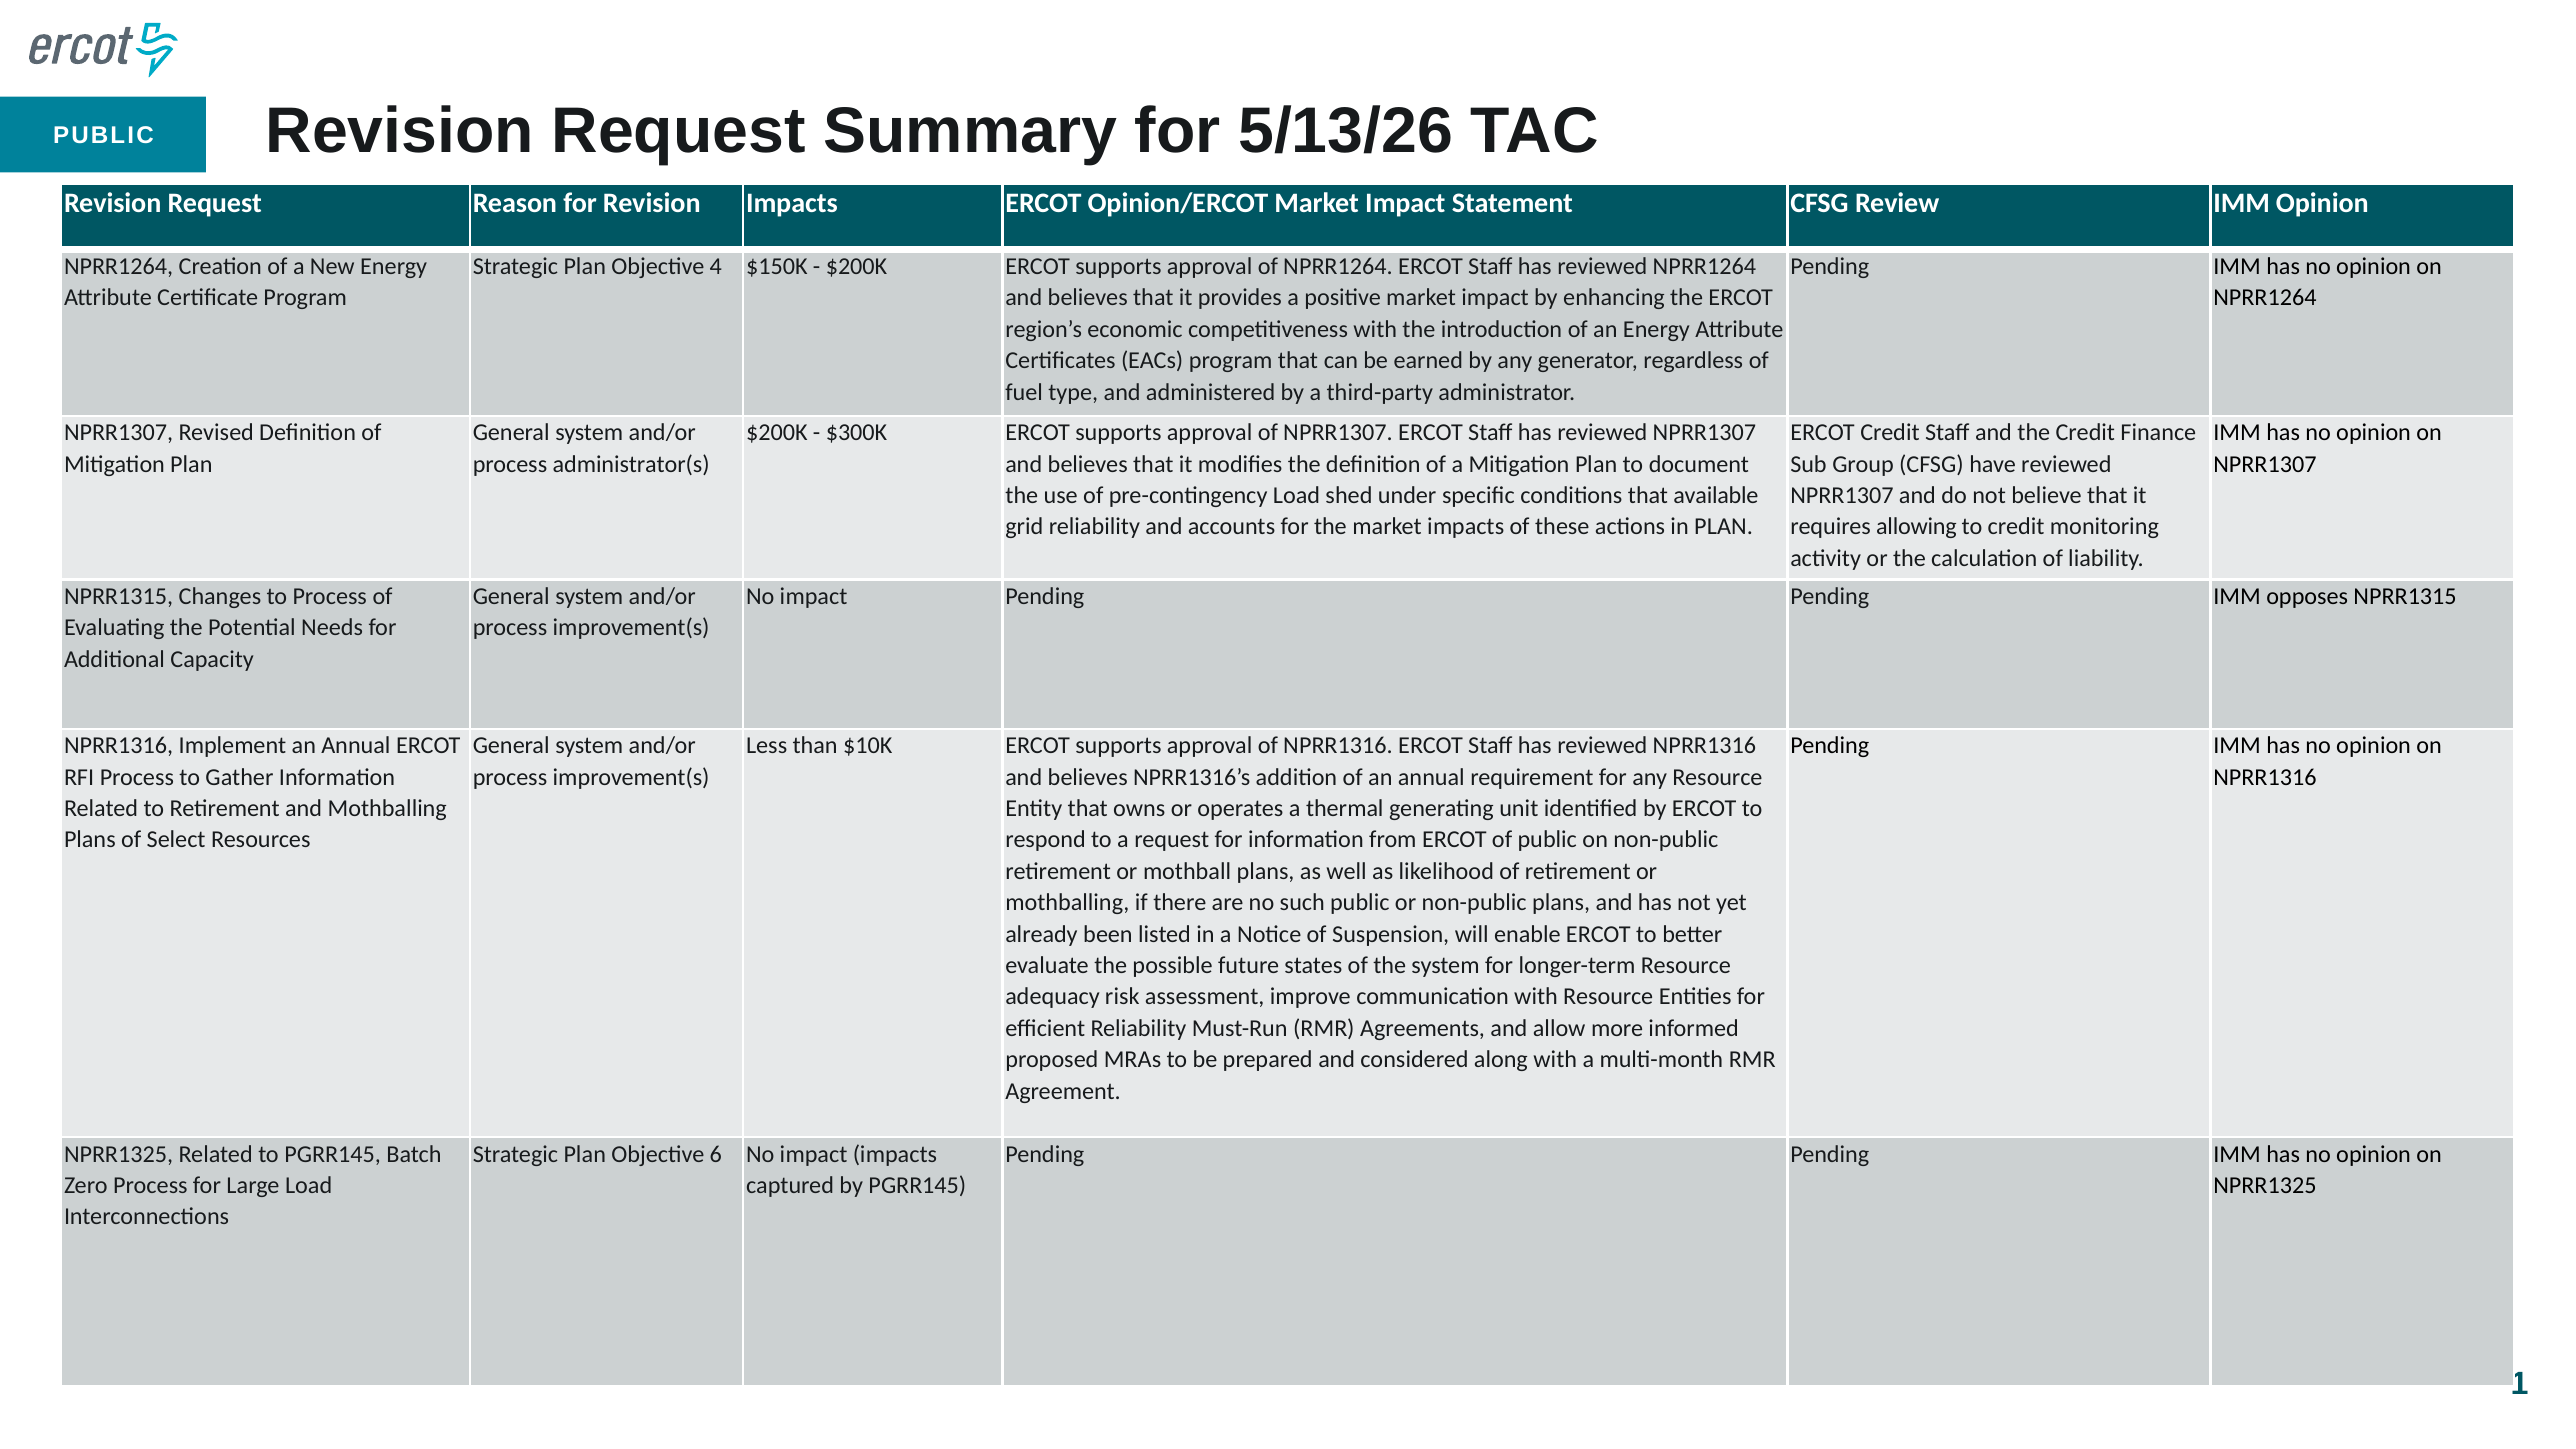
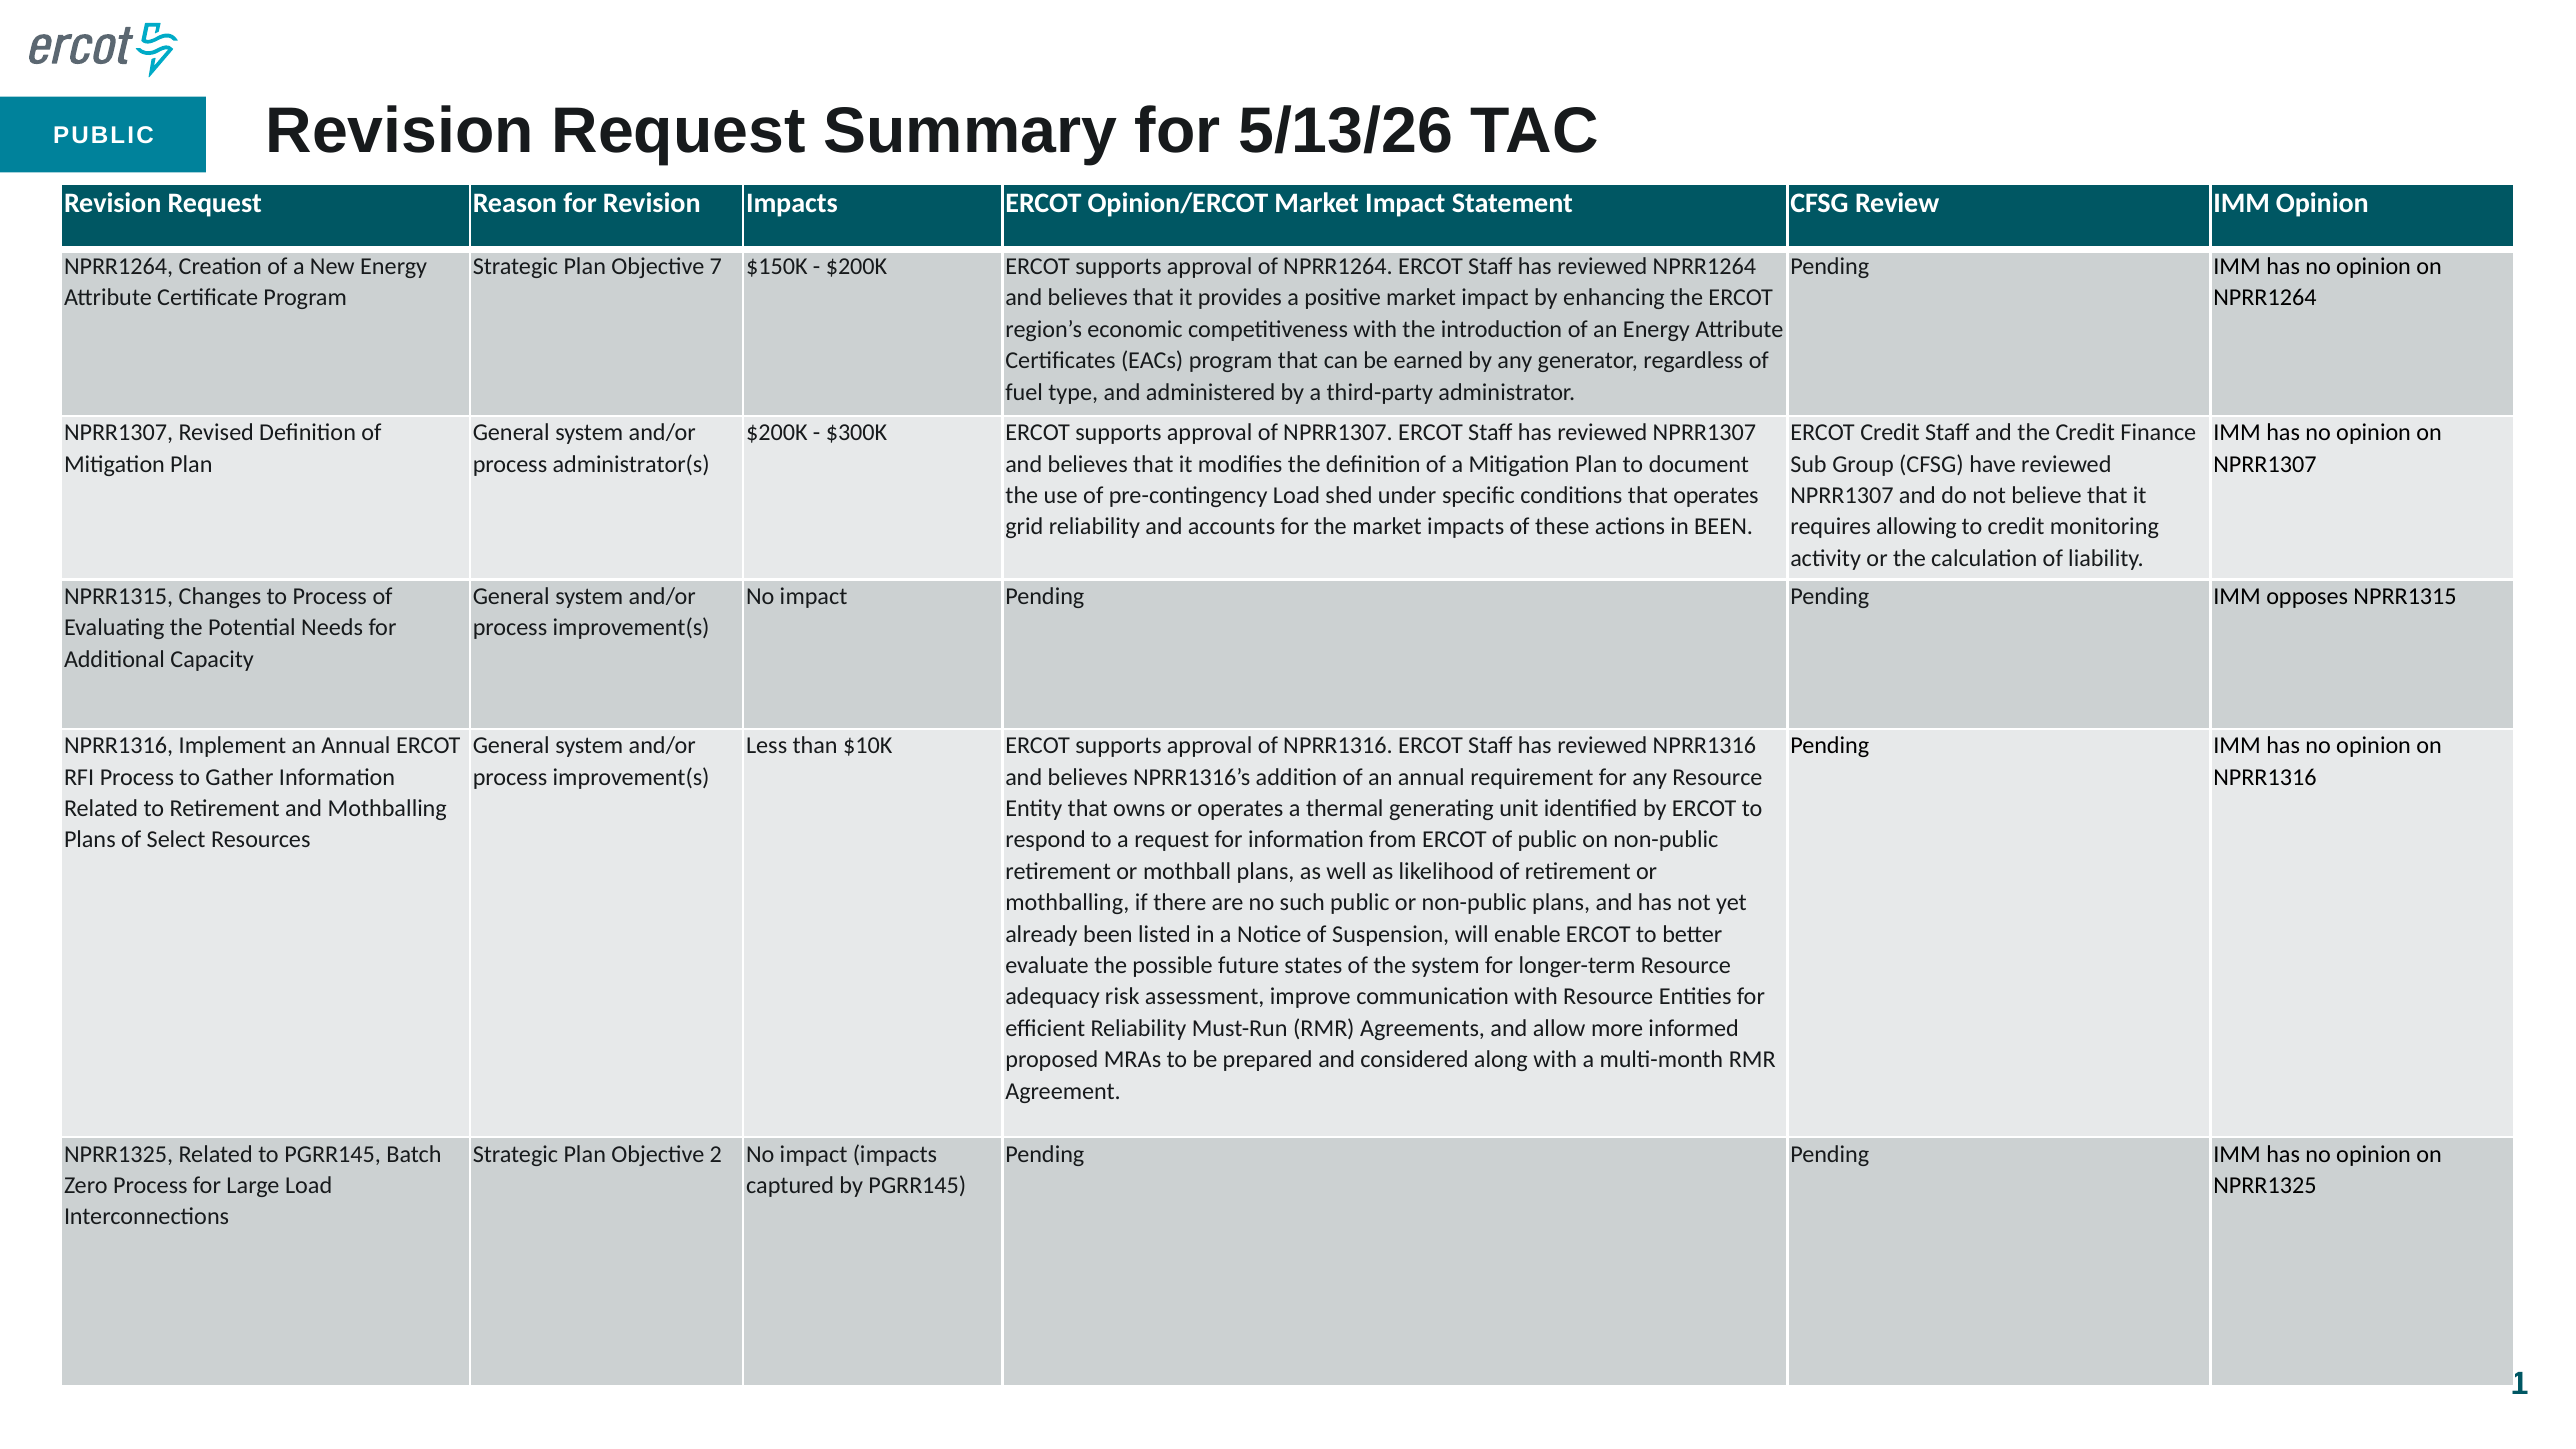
4: 4 -> 7 (716, 266)
that available: available -> operates (1716, 495)
in PLAN: PLAN -> BEEN (1724, 527)
6: 6 -> 2 (716, 1154)
